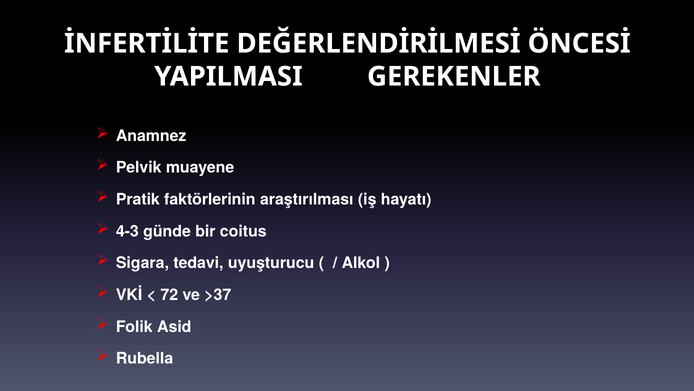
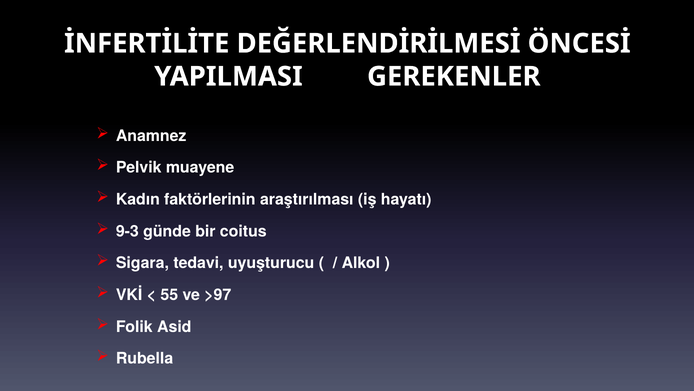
Pratik: Pratik -> Kadın (138, 199)
4-3: 4-3 -> 9-3 (127, 231)
72: 72 -> 55 (169, 295)
>37: >37 -> >97 (218, 295)
